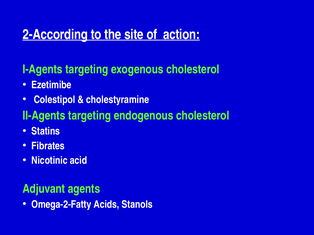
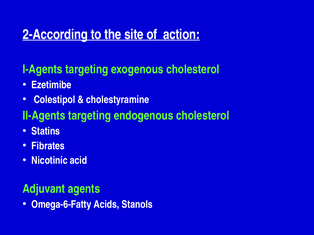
Omega-2-Fatty: Omega-2-Fatty -> Omega-6-Fatty (61, 205)
